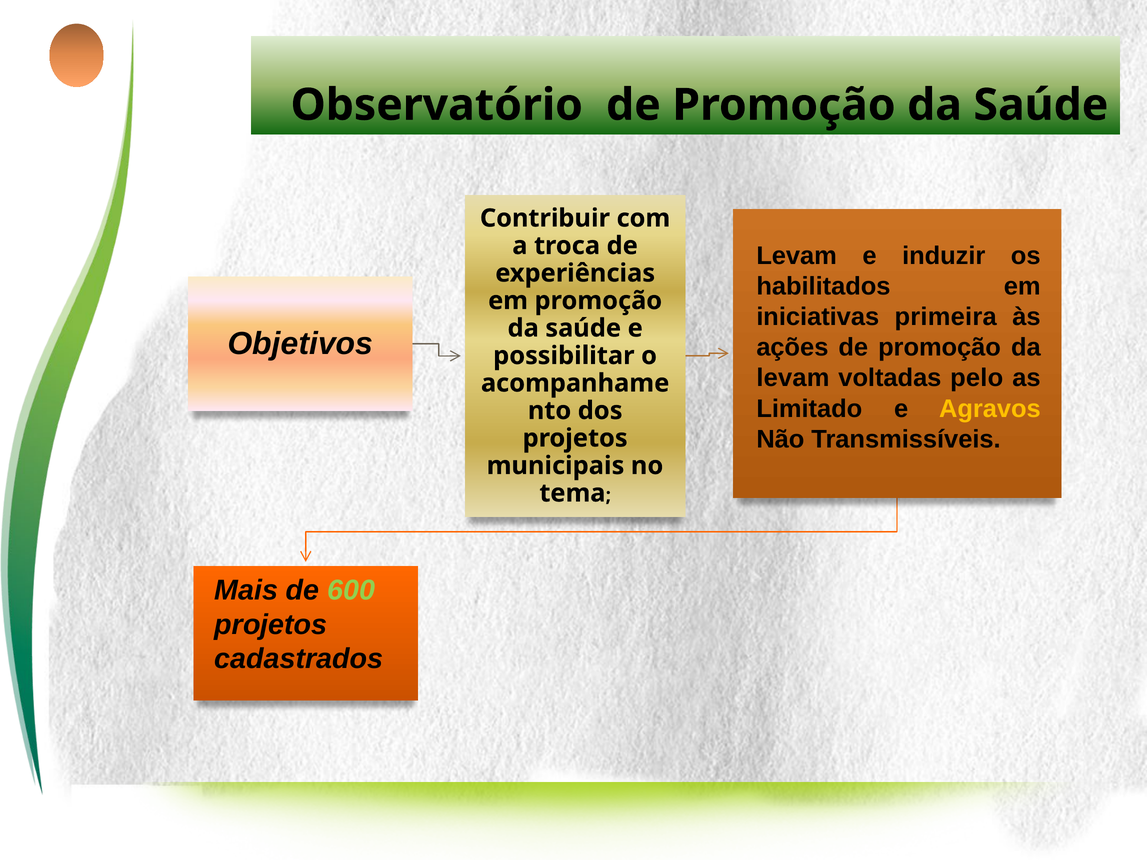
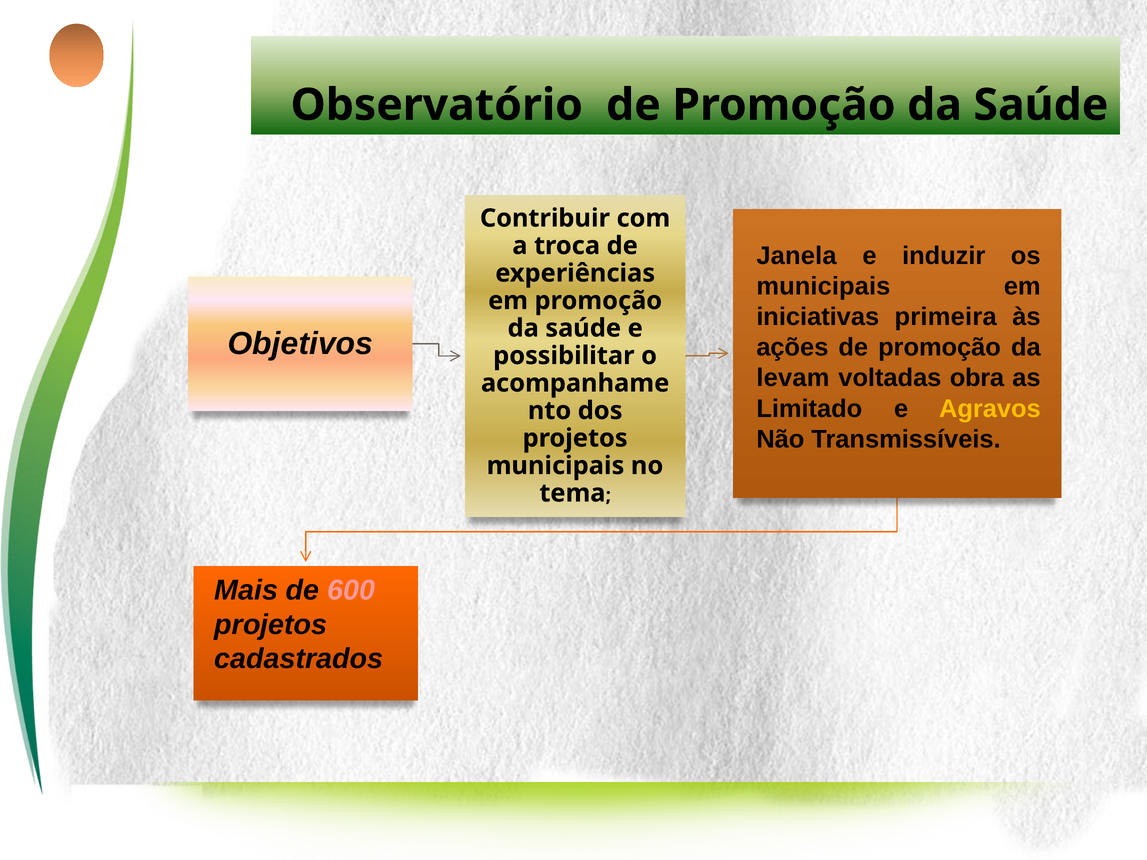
Levam: Levam -> Janela (796, 256)
habilitados: habilitados -> municipais (823, 286)
pelo: pelo -> obra (977, 378)
600 colour: light green -> pink (351, 590)
